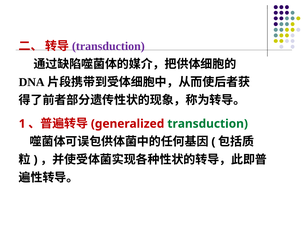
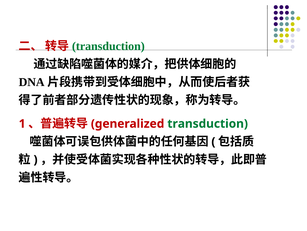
transduction colour: purple -> green (108, 46)
